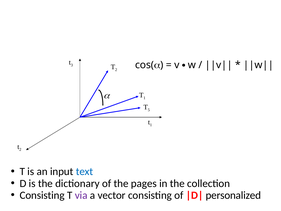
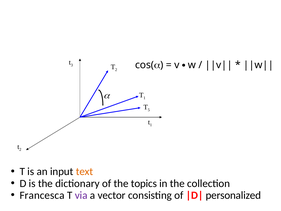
text colour: blue -> orange (84, 171)
pages: pages -> topics (144, 183)
Consisting: Consisting -> Francesca (42, 195)
